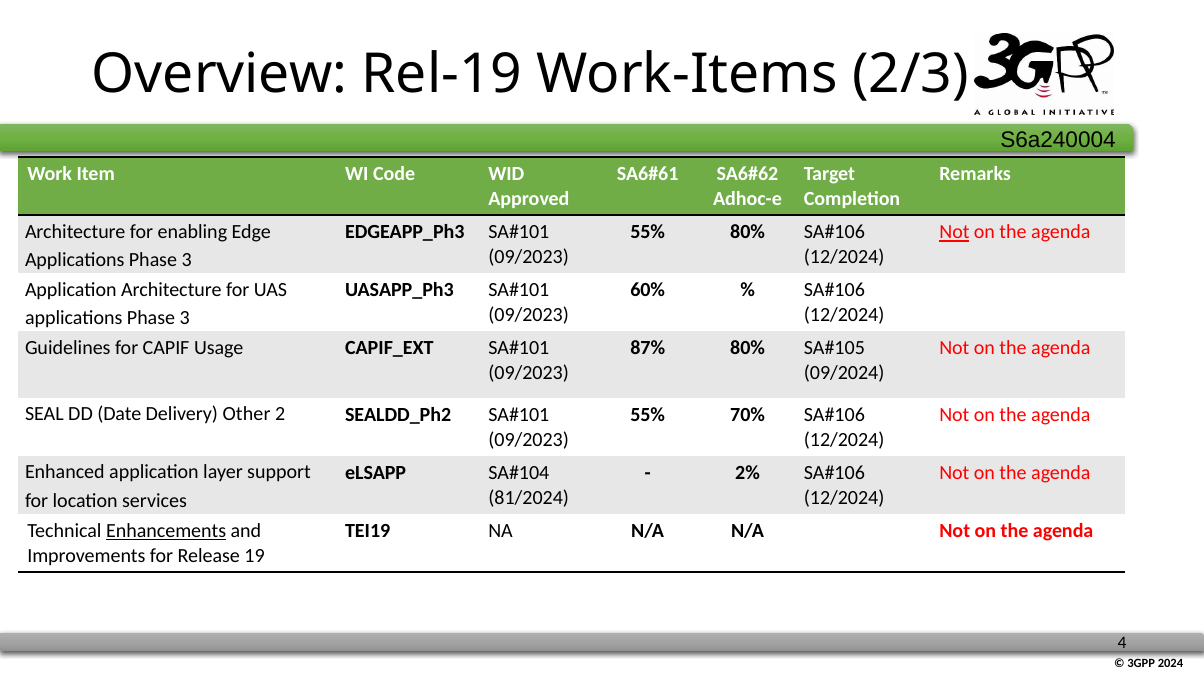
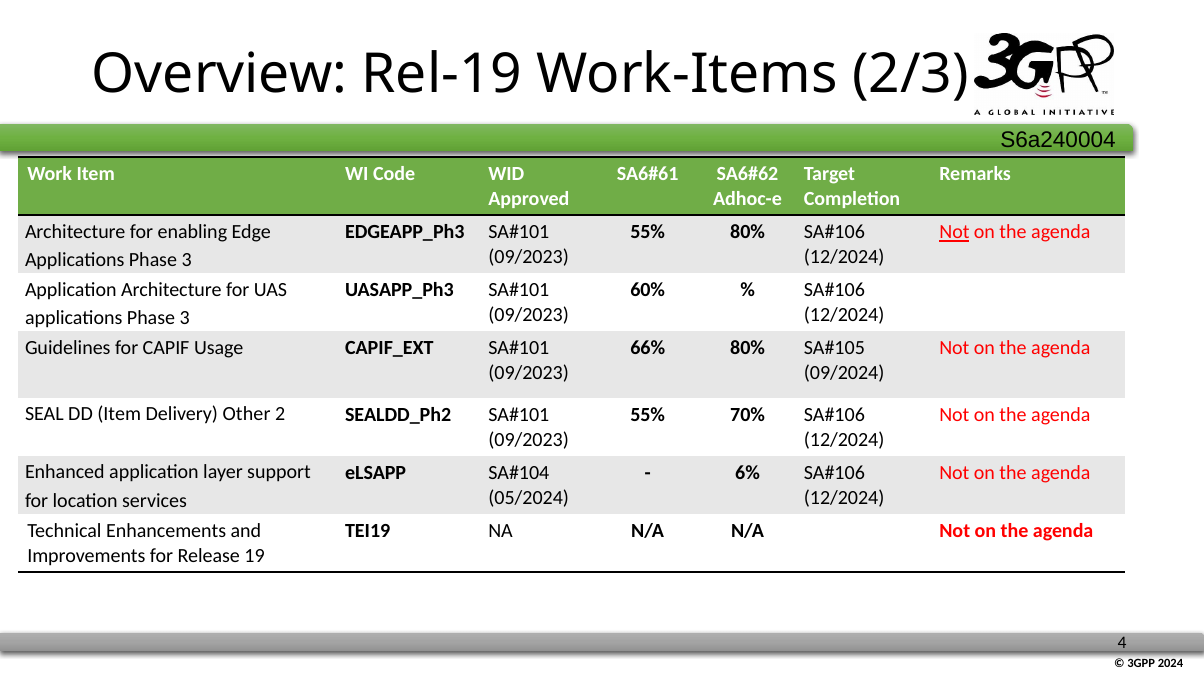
87%: 87% -> 66% (648, 349)
DD Date: Date -> Item (119, 414)
2%: 2% -> 6% (748, 473)
81/2024: 81/2024 -> 05/2024 (529, 498)
Enhancements underline: present -> none (166, 531)
